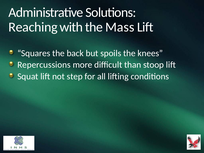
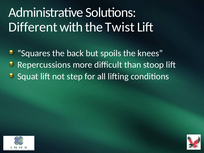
Reaching: Reaching -> Different (33, 27)
Mass: Mass -> Twist (120, 27)
